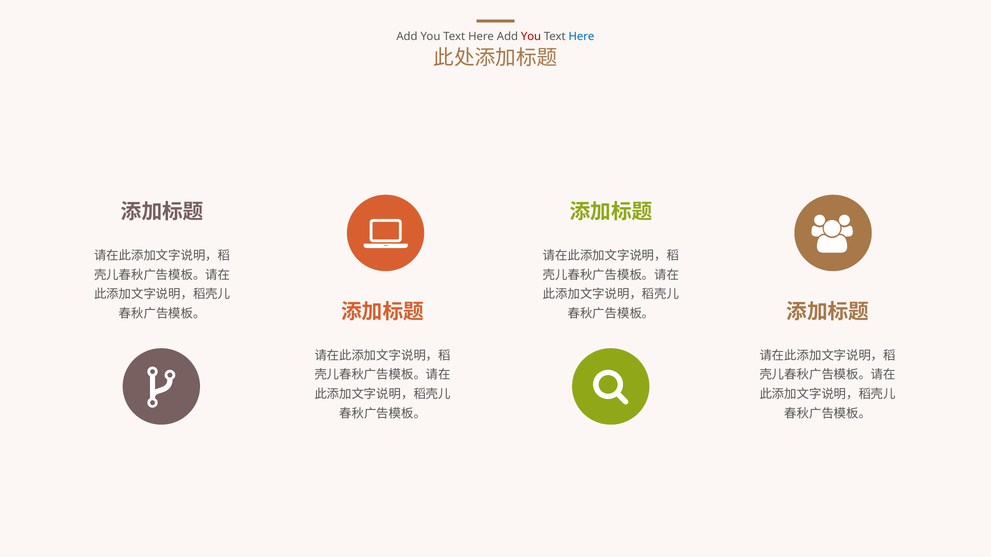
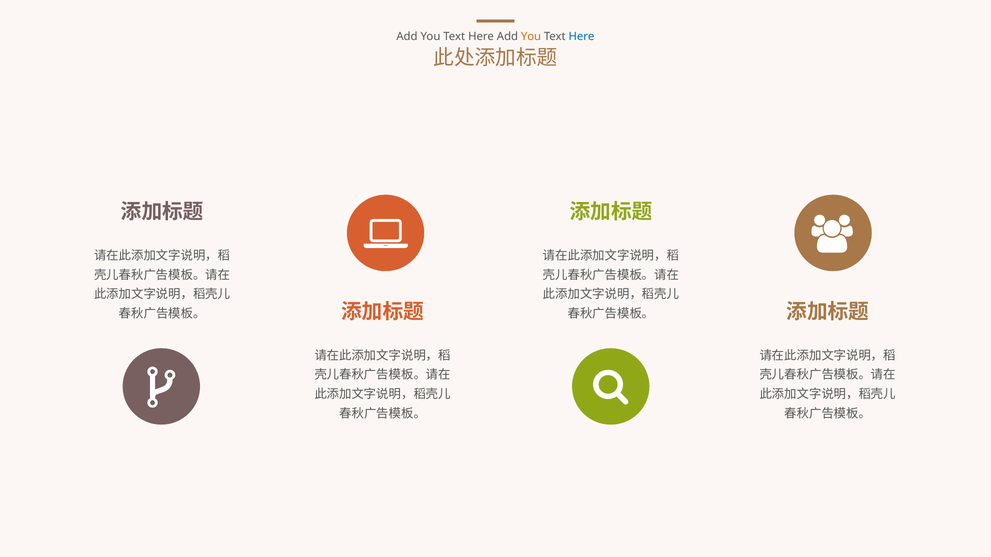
You colour: red -> orange (531, 36)
